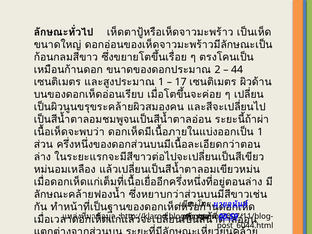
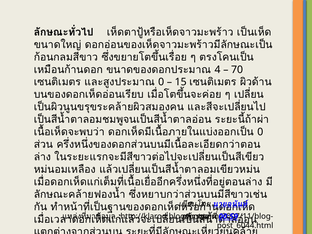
2: 2 -> 4 (218, 70)
44: 44 -> 70 (237, 70)
1: 1 -> 0 (161, 82)
17: 17 -> 15 (181, 82)
1: 1 -> 0 (260, 132)
